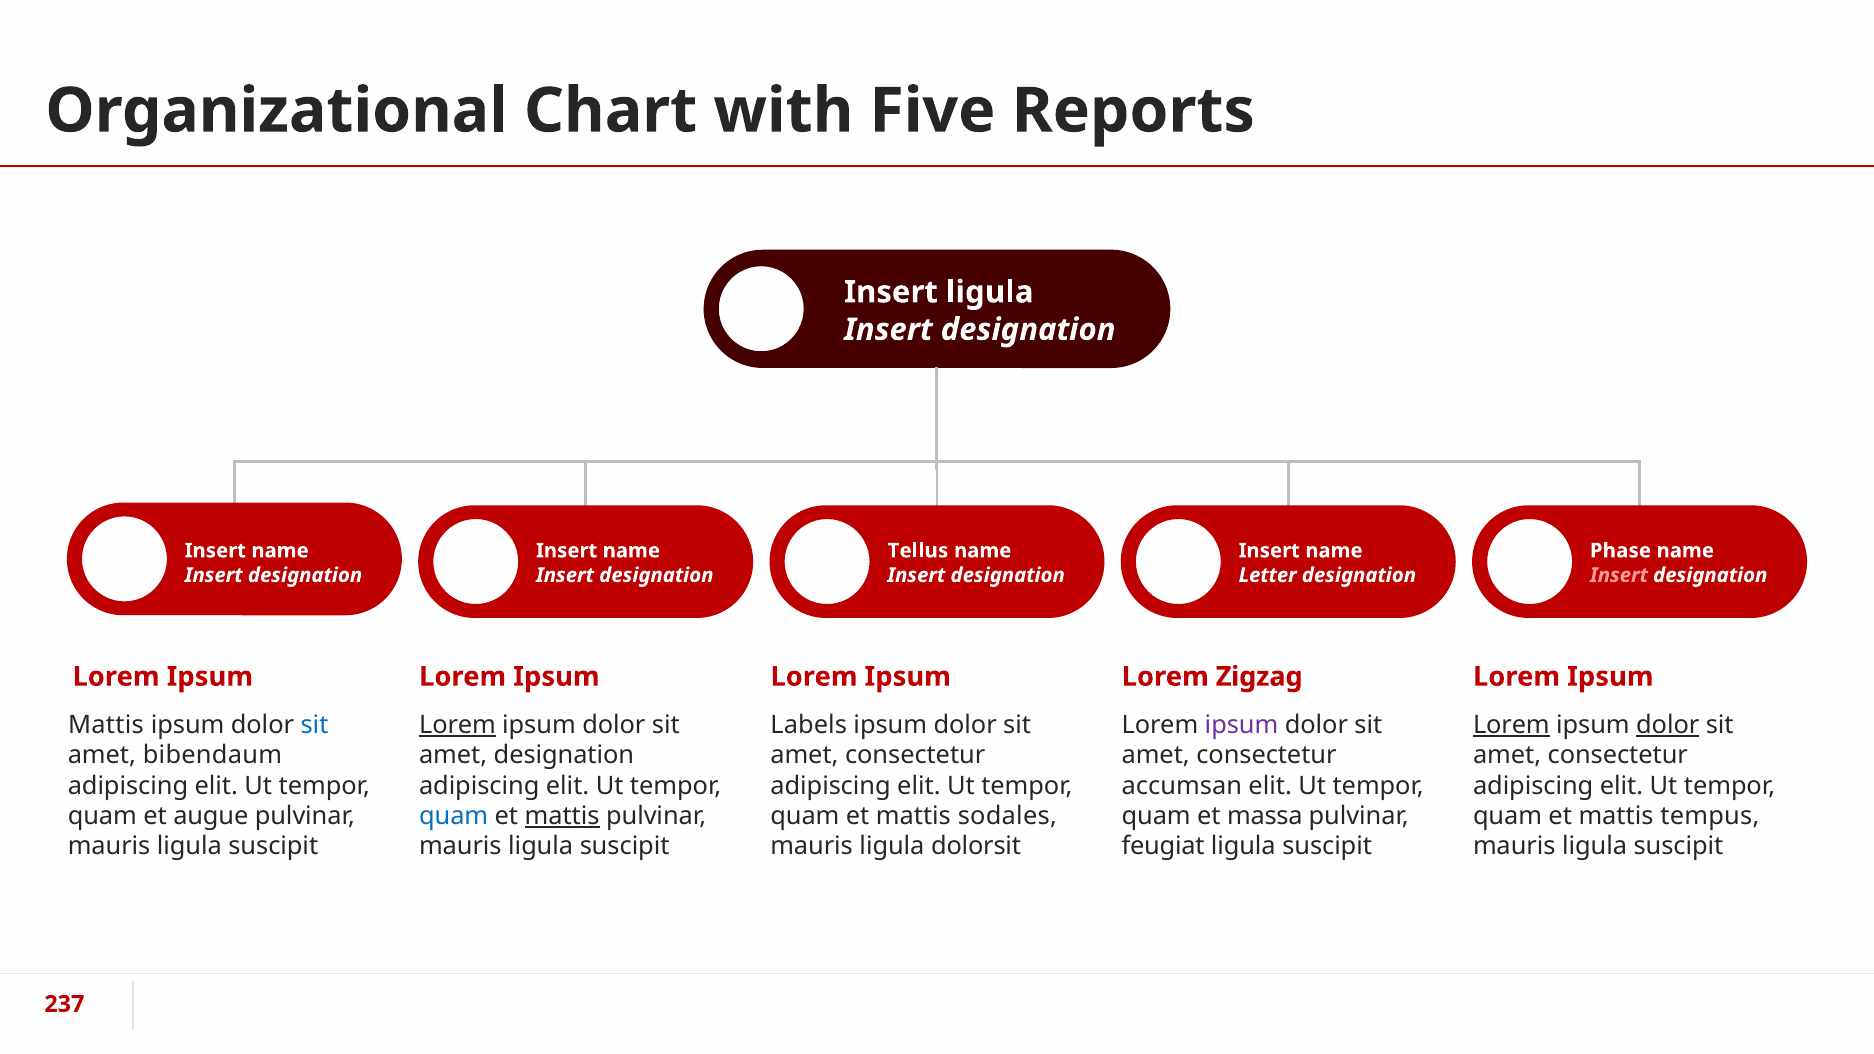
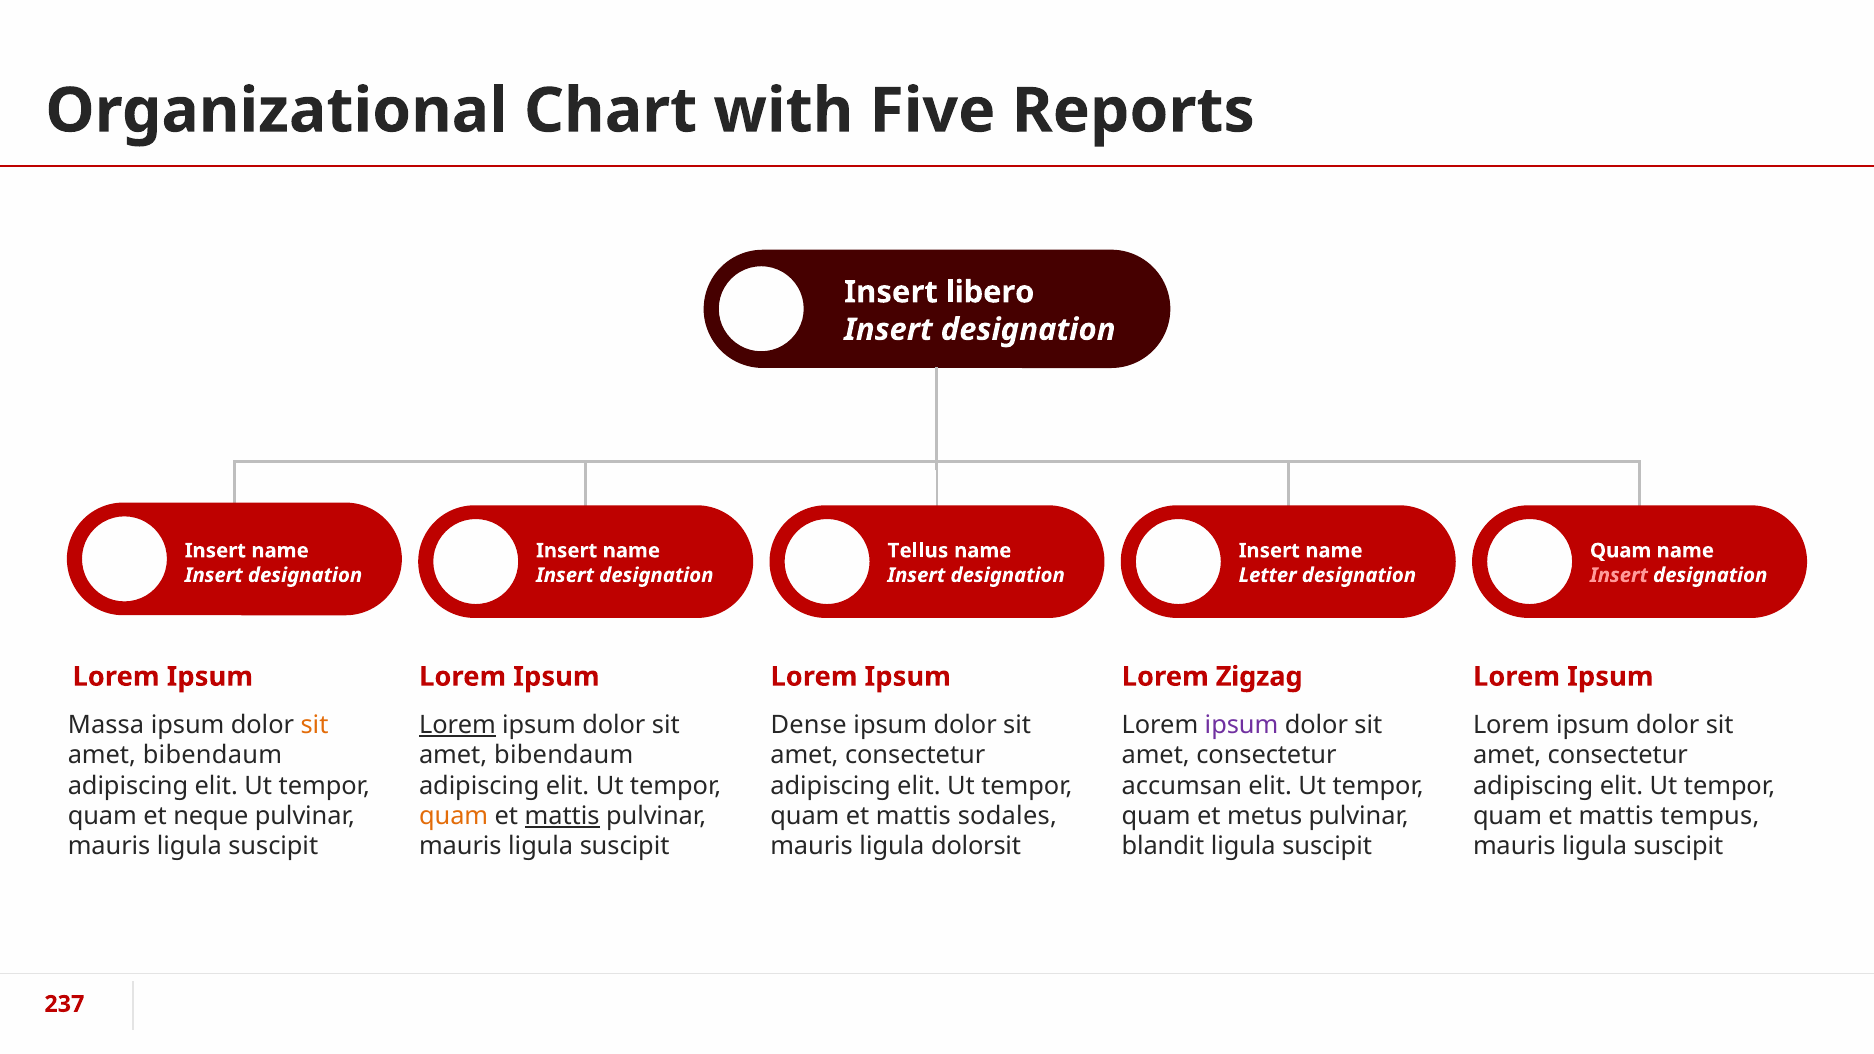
Insert ligula: ligula -> libero (990, 292)
Phase: Phase -> Quam (1621, 551)
Mattis: Mattis -> Massa (106, 725)
sit colour: blue -> orange (314, 725)
Labels: Labels -> Dense (809, 725)
Lorem underline: present -> none (1511, 725)
dolor underline: present -> none (1668, 725)
designation: designation -> bibendaum (564, 756)
augue: augue -> neque (211, 816)
quam colour: blue -> orange (454, 816)
massa: massa -> metus (1265, 816)
feugiat: feugiat -> blandit (1163, 847)
